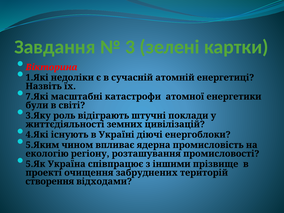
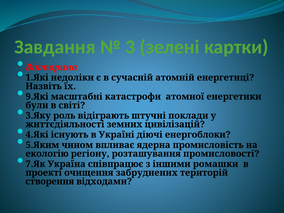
7.Які: 7.Які -> 9.Які (37, 97)
5.Як: 5.Як -> 7.Як (35, 164)
прізвище: прізвище -> ромашки (216, 164)
